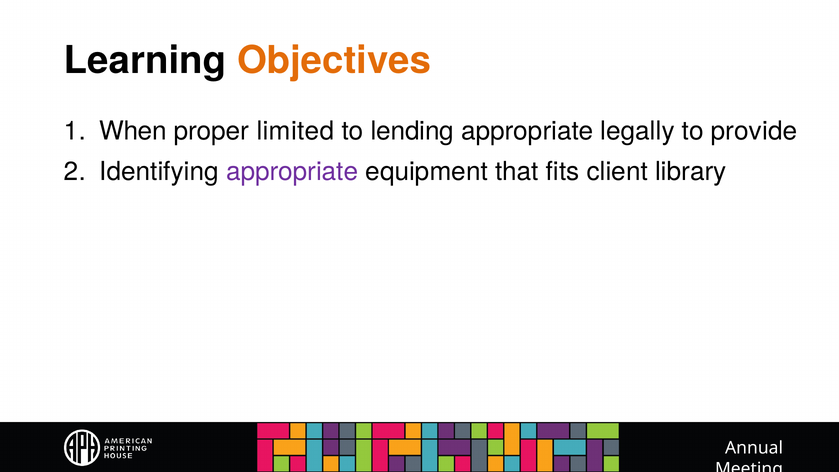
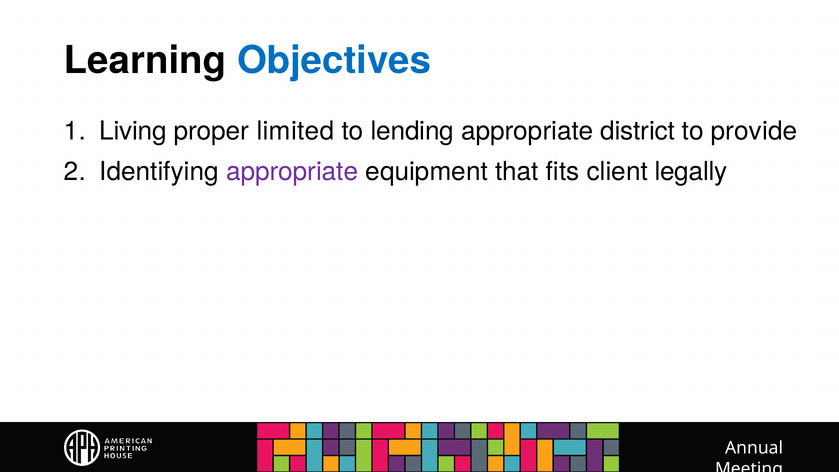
Objectives colour: orange -> blue (334, 61)
When: When -> Living (133, 131)
legally: legally -> district (638, 131)
library: library -> legally (691, 172)
